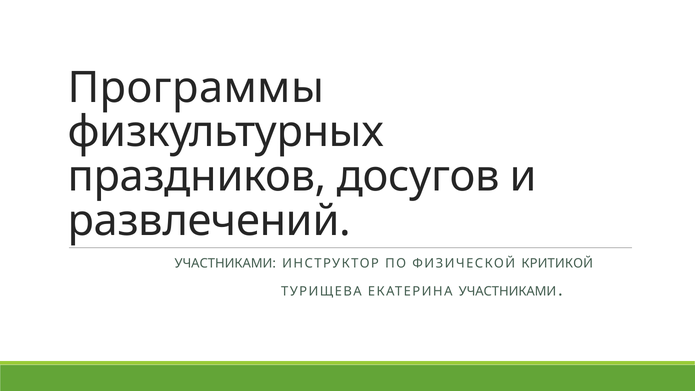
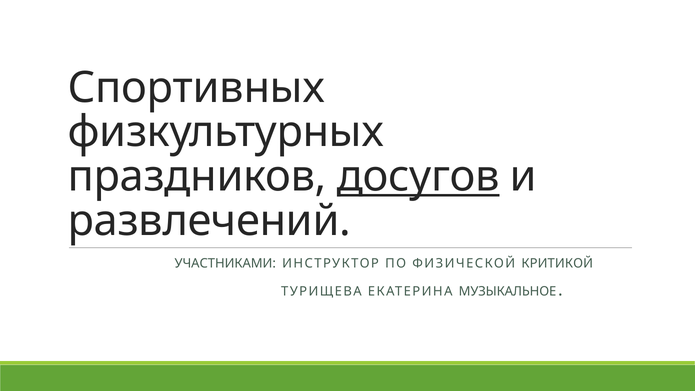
Программы: Программы -> Спортивных (196, 88)
досугов underline: none -> present (418, 176)
ЕКАТЕРИНА УЧАСТНИКАМИ: УЧАСТНИКАМИ -> МУЗЫКАЛЬНОЕ (508, 292)
